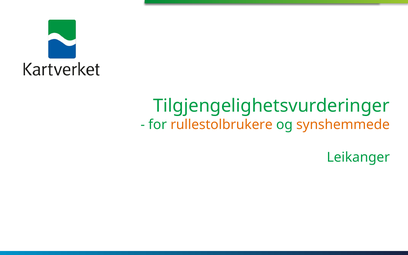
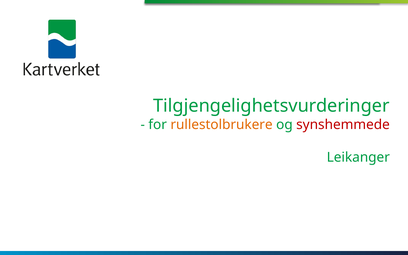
synshemmede colour: orange -> red (343, 125)
